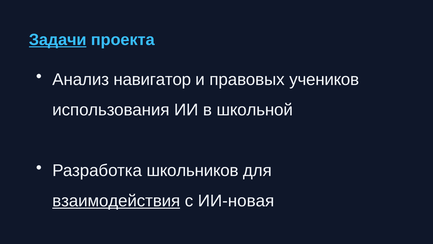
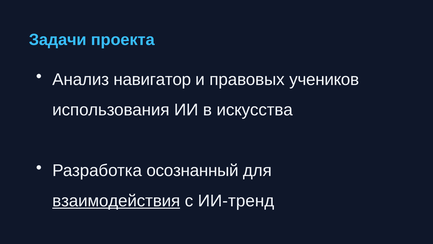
Задачи underline: present -> none (58, 40)
школьной: школьной -> искусства (255, 110)
школьников: школьников -> осознанный (193, 170)
ИИ-новая: ИИ-новая -> ИИ-тренд (236, 201)
